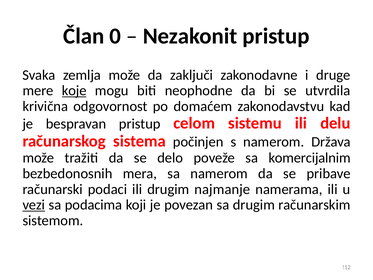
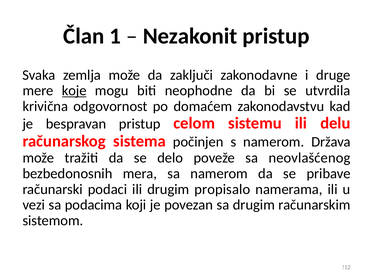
0: 0 -> 1 (115, 36)
komercijalnim: komercijalnim -> neovlašćenog (309, 158)
najmanje: najmanje -> propisalo (222, 189)
vezi underline: present -> none (34, 205)
